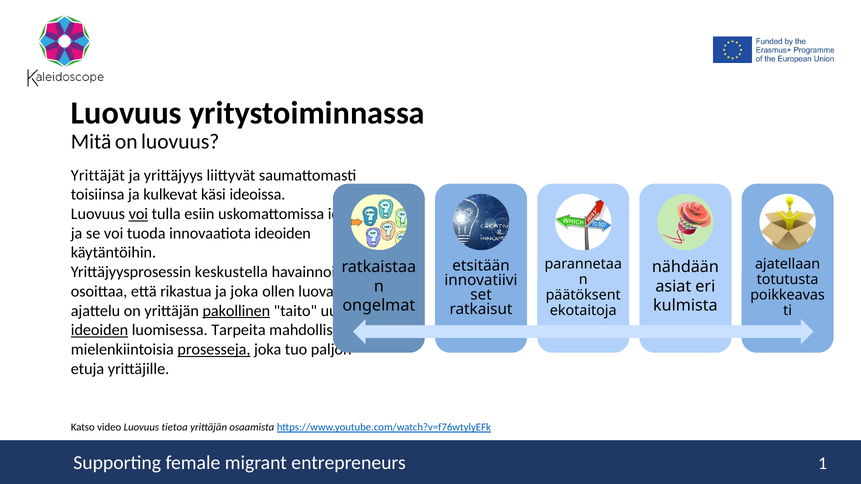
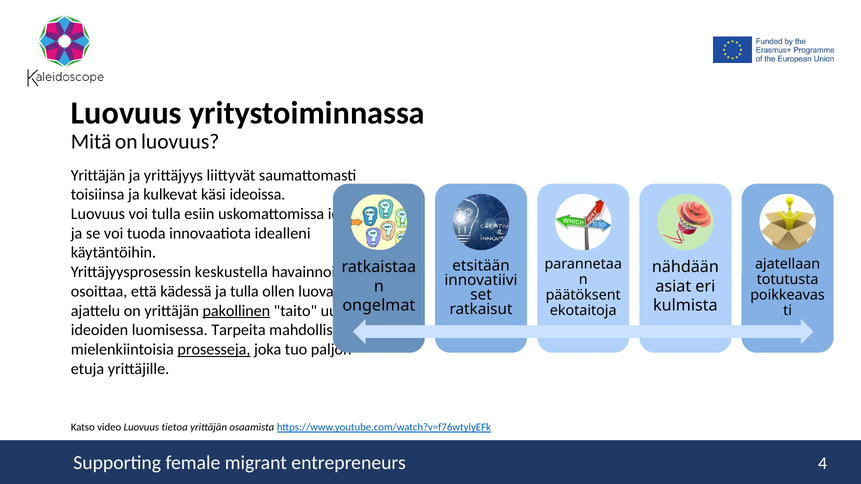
Yrittäjät: Yrittäjät -> Yrittäjän (98, 175)
voi underline: present -> none (138, 214)
innovaatiota ideoiden: ideoiden -> idealleni (283, 233)
rikastua: rikastua -> kädessä (186, 292)
ja joka: joka -> tulla (244, 292)
ideoiden underline: present -> none (99, 330)
1: 1 -> 4 (823, 463)
